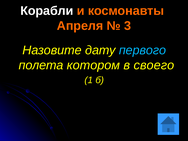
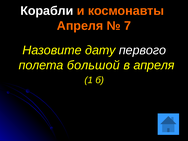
3: 3 -> 7 (128, 26)
первого colour: light blue -> white (142, 50)
котором: котором -> большой (93, 65)
в своего: своего -> апреля (154, 65)
